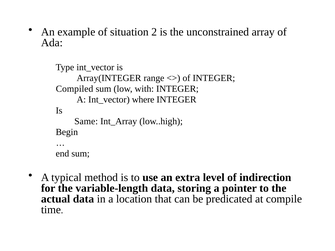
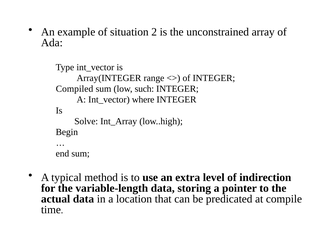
with: with -> such (144, 89)
Same: Same -> Solve (86, 121)
